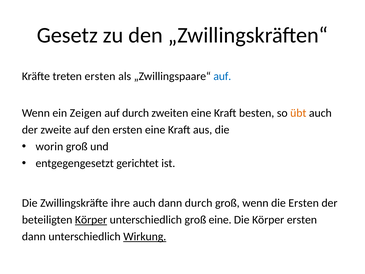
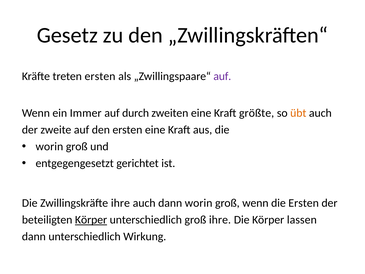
auf colour: blue -> purple (222, 76)
Zeigen: Zeigen -> Immer (86, 113)
besten: besten -> größte (257, 113)
dann durch: durch -> worin (199, 203)
groß eine: eine -> ihre (220, 220)
Körper ersten: ersten -> lassen (302, 220)
Wirkung underline: present -> none (145, 236)
